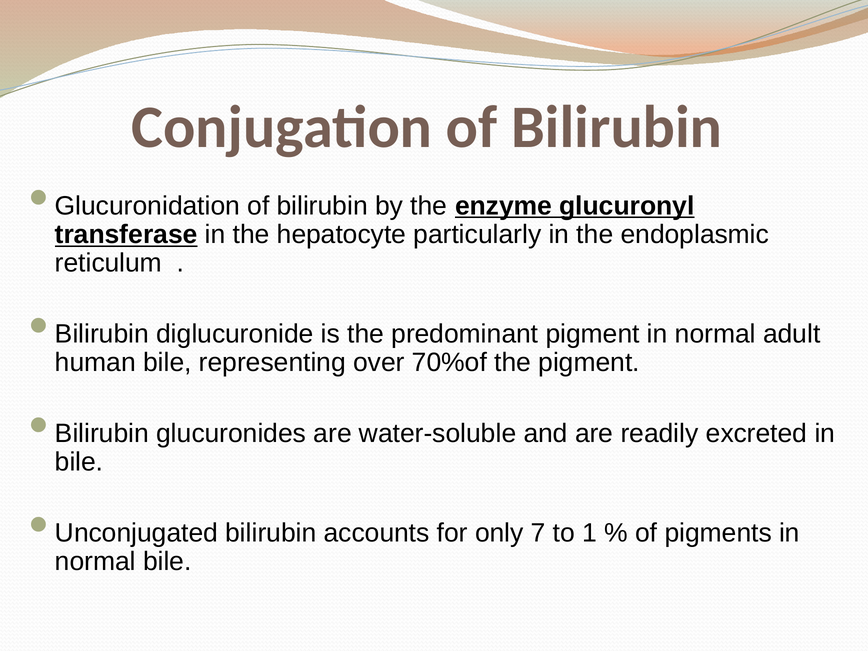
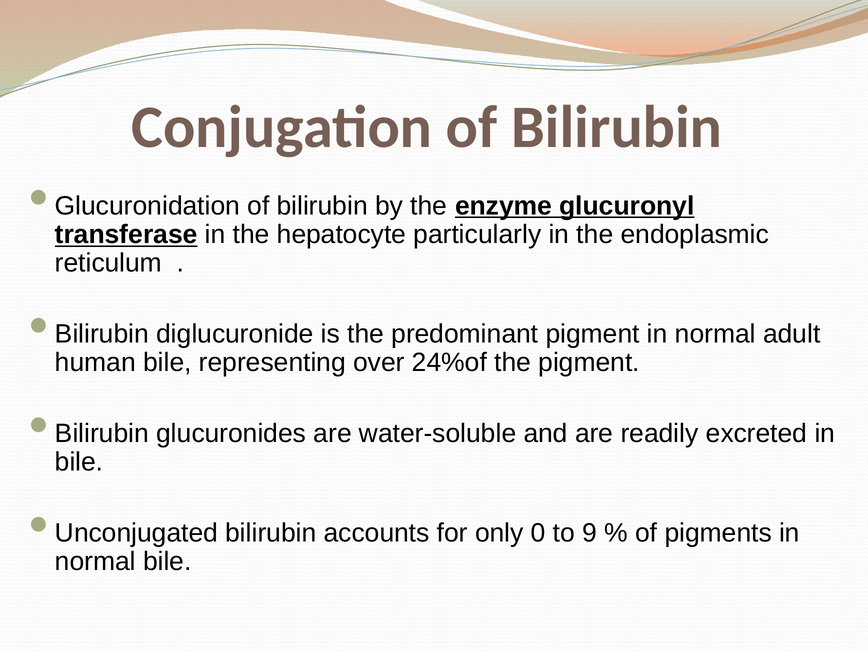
70%of: 70%of -> 24%of (449, 363)
7: 7 -> 0 (538, 533)
1: 1 -> 9 (590, 533)
